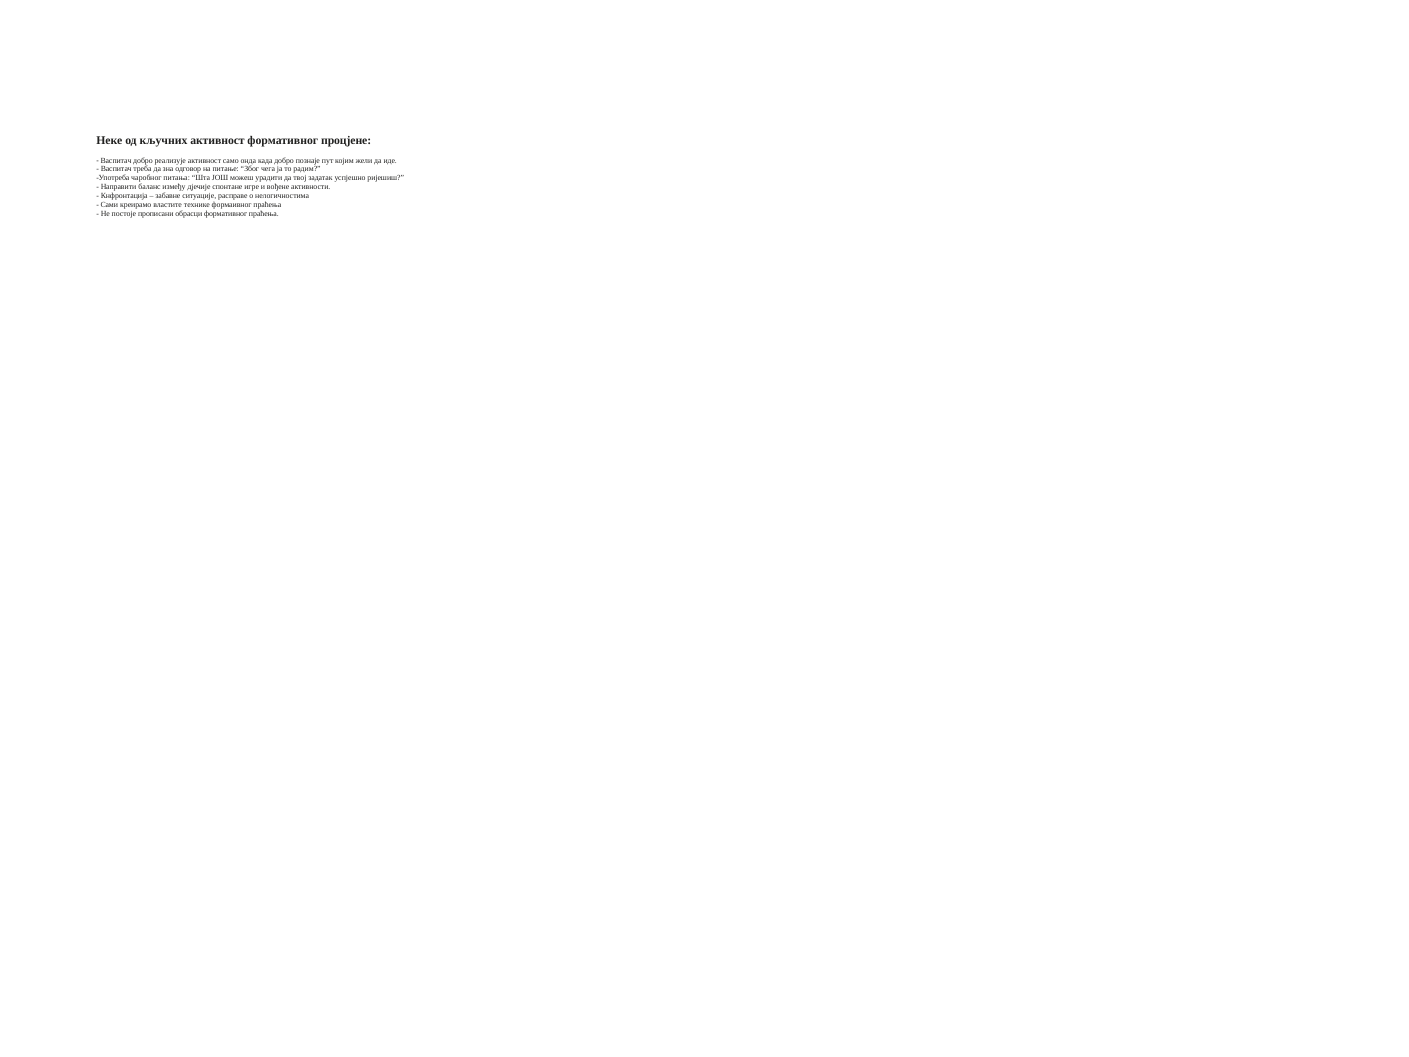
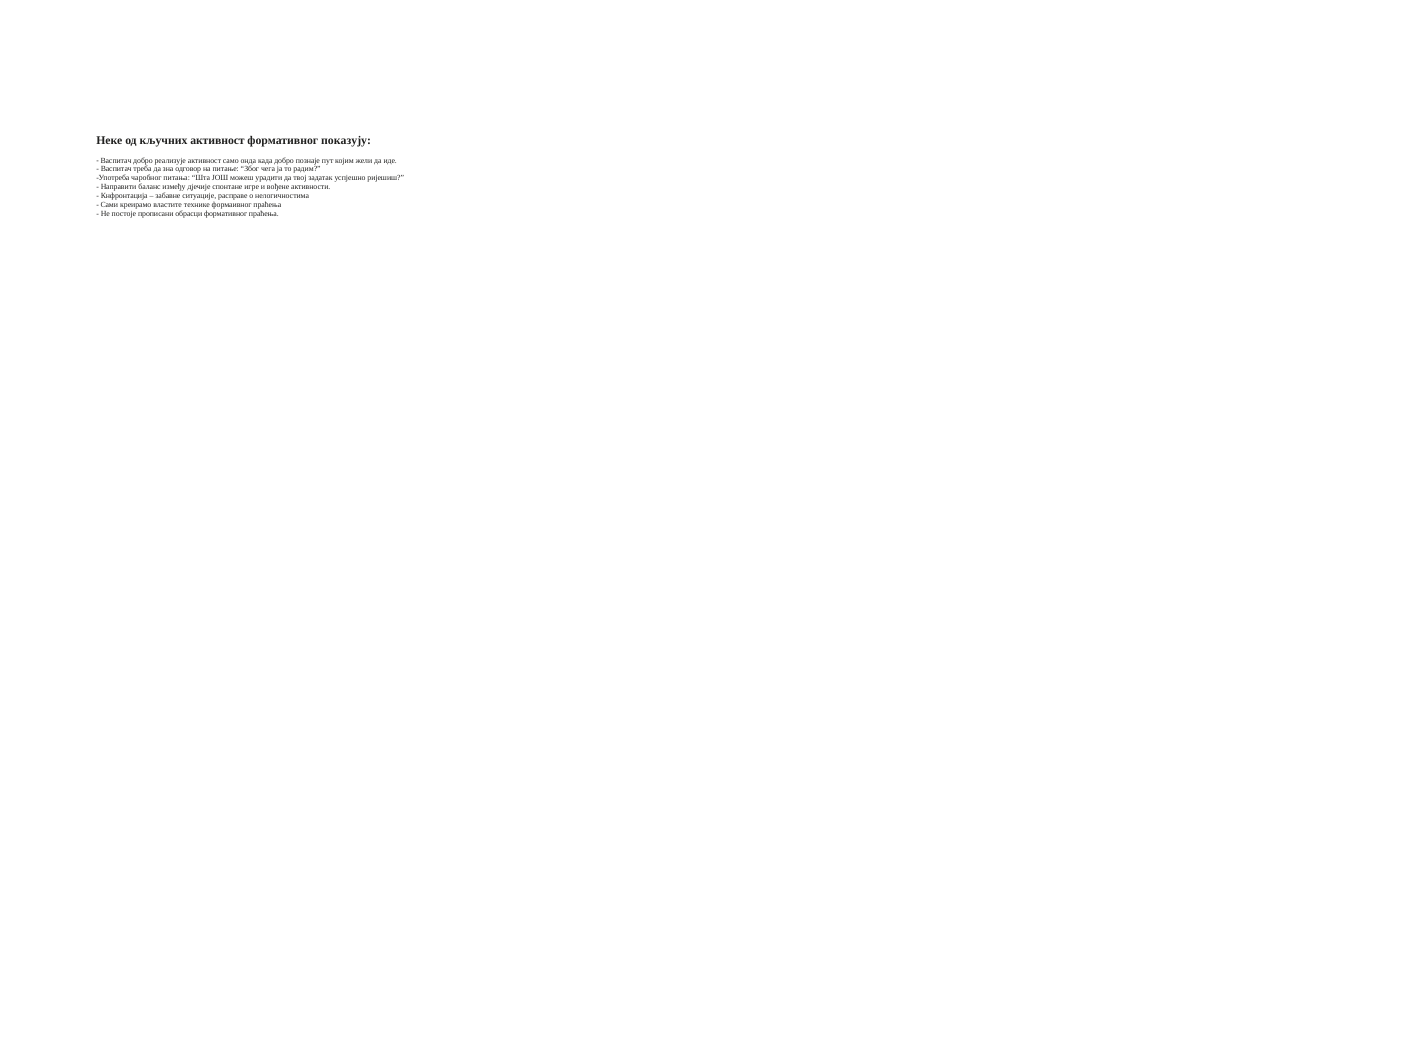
процјене: процјене -> показују (346, 140)
